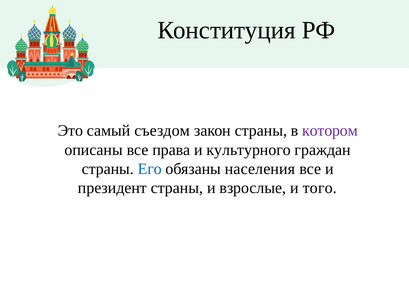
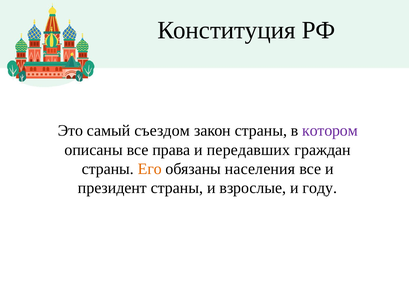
культурного: культурного -> передавших (249, 150)
Его colour: blue -> orange (150, 169)
того: того -> году (320, 188)
